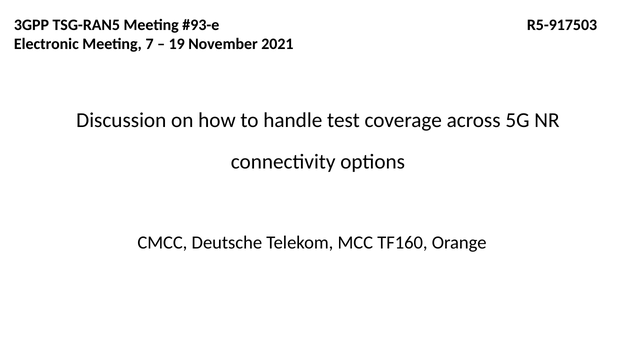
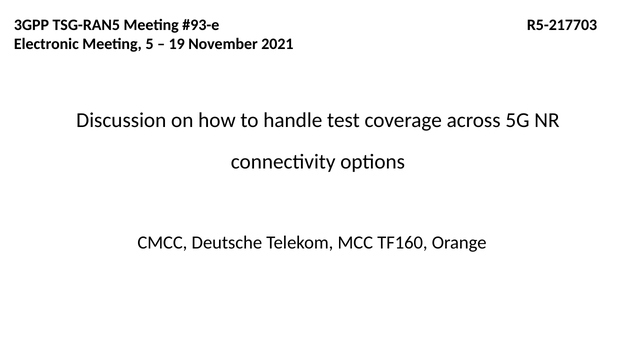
R5-917503: R5-917503 -> R5-217703 (562, 25)
7: 7 -> 5 (150, 44)
